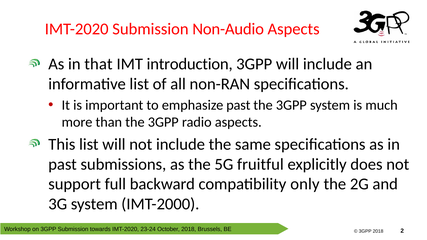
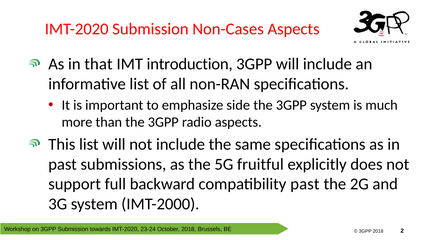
Non-Audio: Non-Audio -> Non-Cases (228, 29)
emphasize past: past -> side (238, 105)
compatibility only: only -> past (305, 184)
